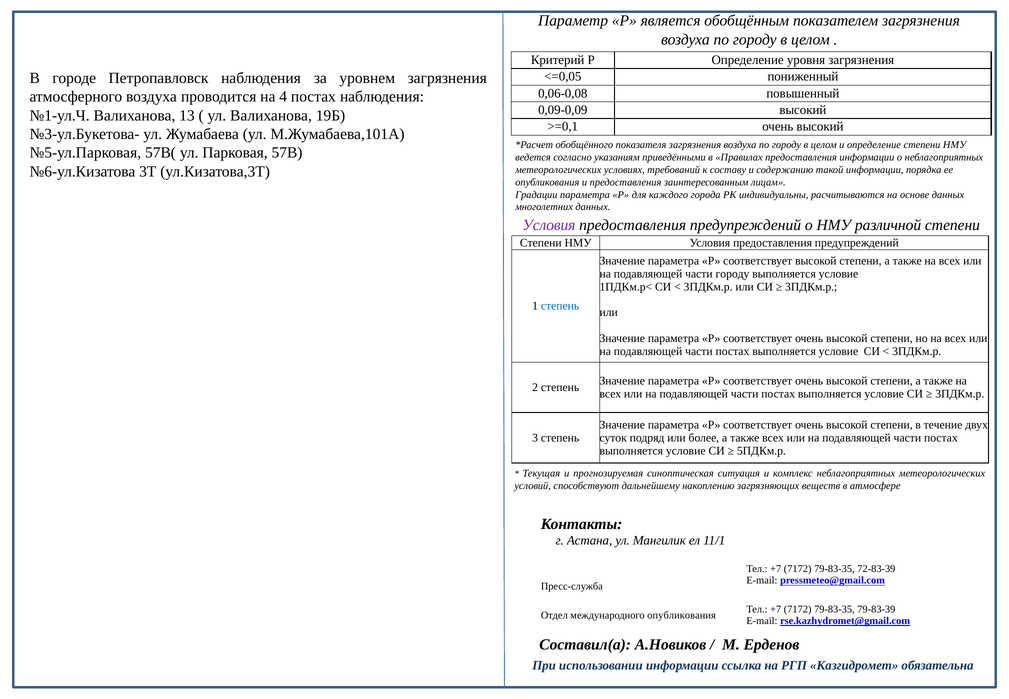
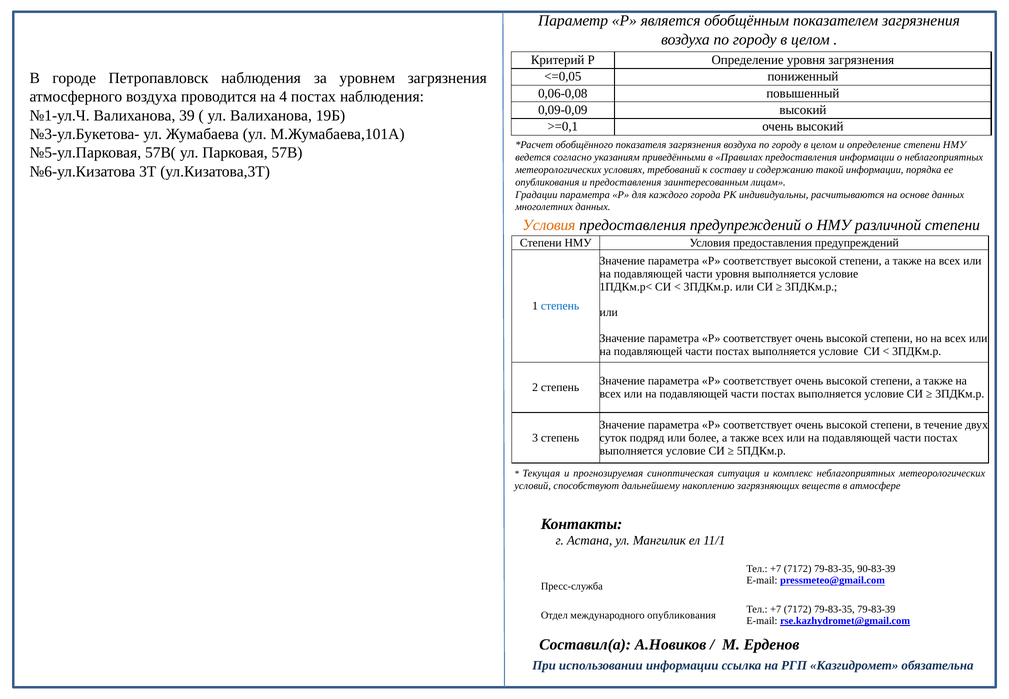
13: 13 -> 39 (187, 115)
Условия colour: purple -> orange (549, 225)
части городу: городу -> уровня (733, 274)
72-83-39: 72-83-39 -> 90-83-39 (876, 569)
